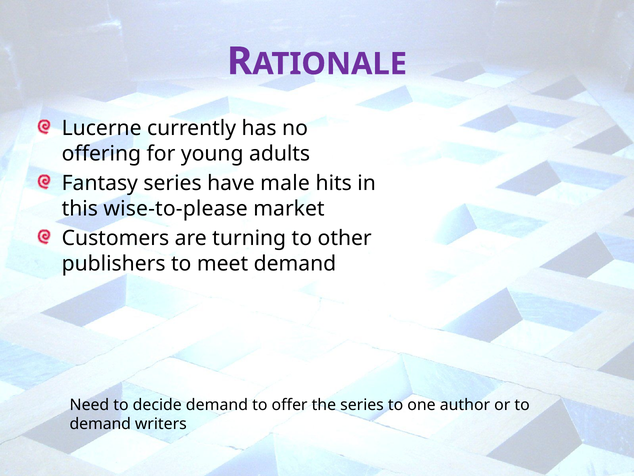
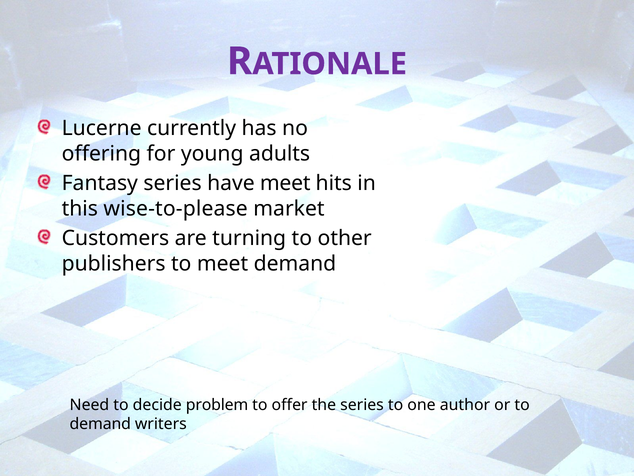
have male: male -> meet (285, 183)
decide demand: demand -> problem (217, 405)
